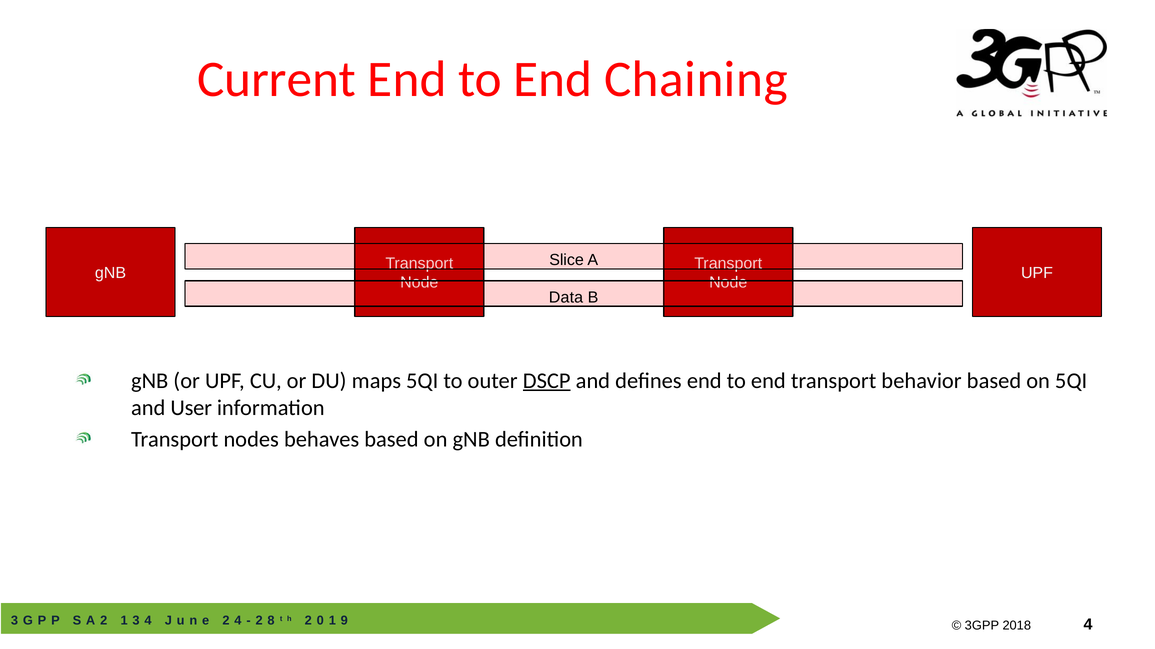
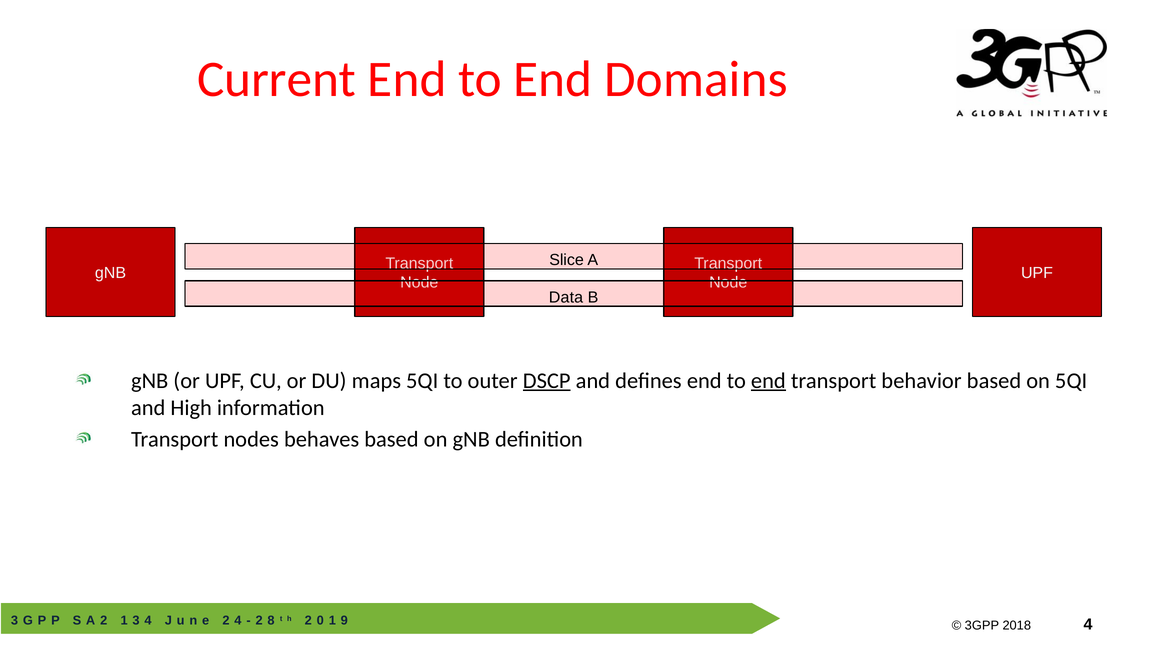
Chaining: Chaining -> Domains (696, 79)
end underline: none -> present (768, 381)
User: User -> High (191, 408)
